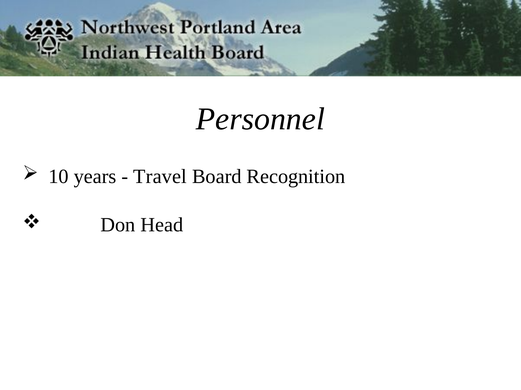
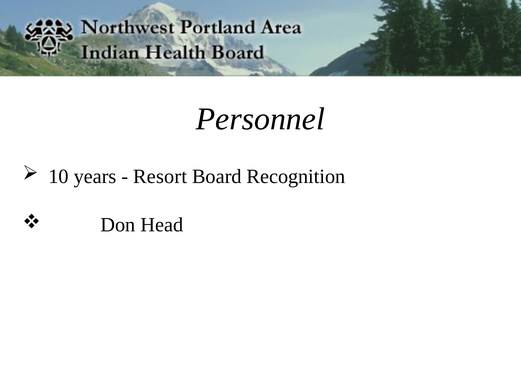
Travel: Travel -> Resort (160, 177)
